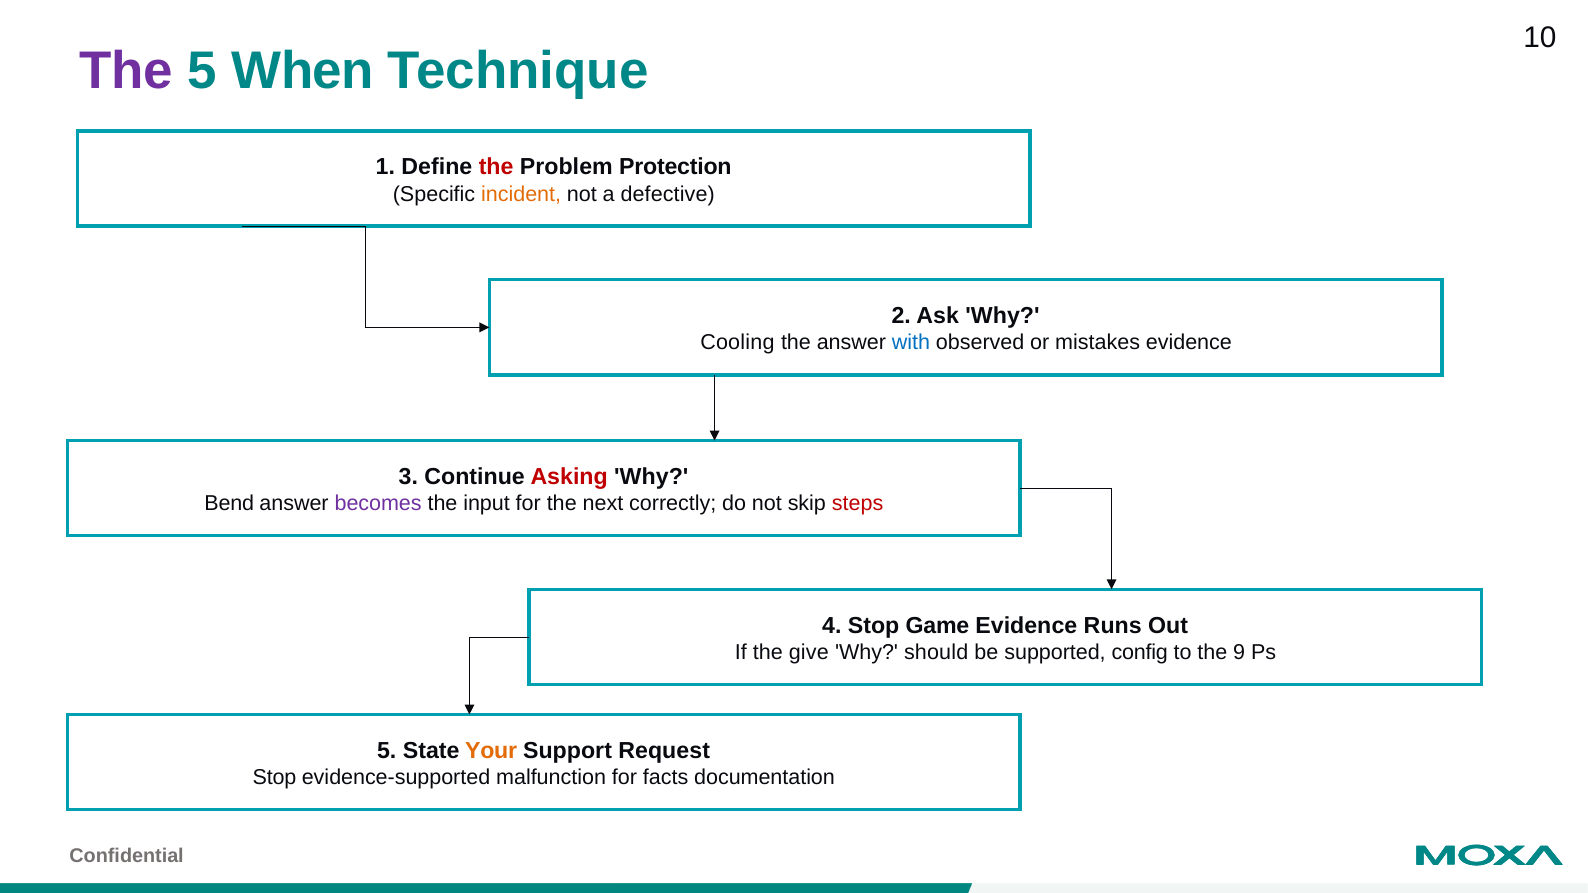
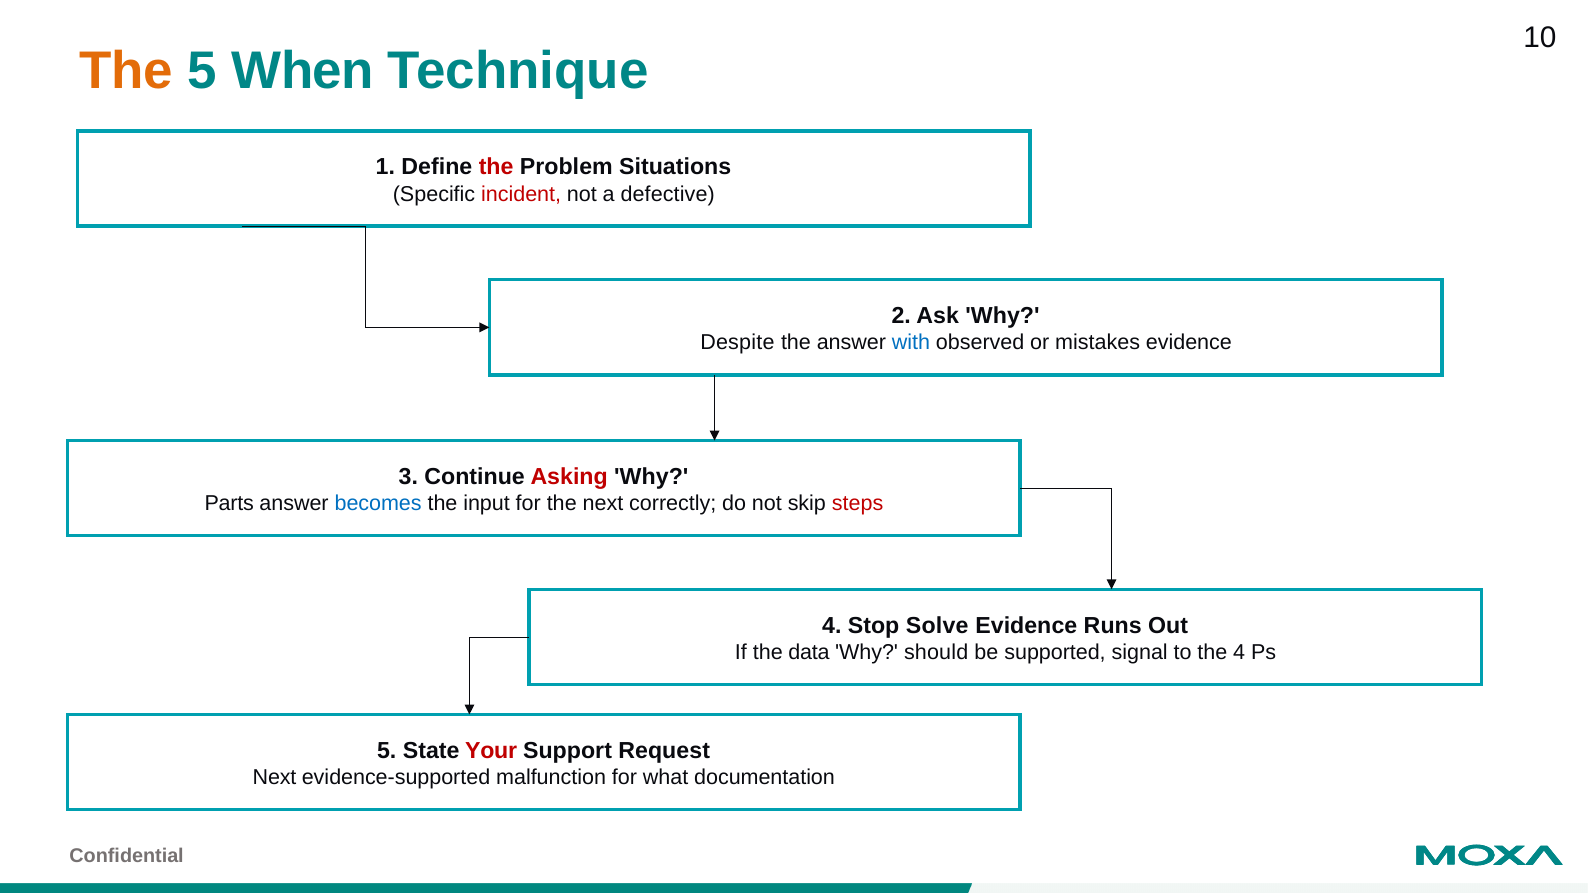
The colour: purple -> orange (126, 71)
Protection: Protection -> Situations (675, 167)
incident colour: orange -> red (521, 194)
Cooling: Cooling -> Despite (737, 343)
Bend: Bend -> Parts (229, 504)
becomes colour: purple -> blue (378, 504)
Game: Game -> Solve (937, 626)
give: give -> data (809, 653)
config: config -> signal (1140, 653)
the 9: 9 -> 4 (1239, 653)
Your colour: orange -> red (491, 751)
Stop: Stop -> Next (275, 778)
facts: facts -> what (666, 778)
